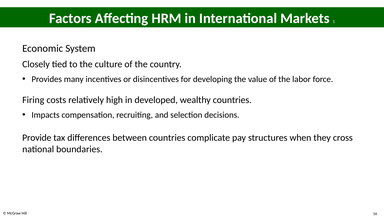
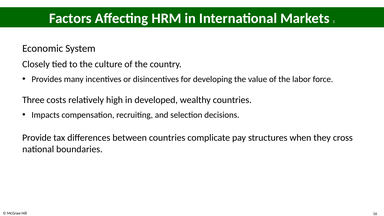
Firing: Firing -> Three (33, 100)
